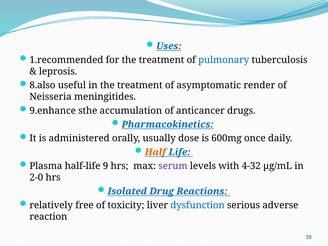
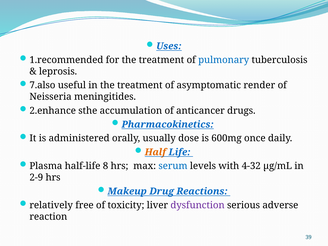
8.also: 8.also -> 7.also (42, 85)
9.enhance: 9.enhance -> 2.enhance (53, 111)
9: 9 -> 8 (106, 166)
serum colour: purple -> blue (173, 166)
2-0: 2-0 -> 2-9 (36, 177)
Isolated: Isolated -> Makeup (127, 191)
dysfunction colour: blue -> purple (198, 205)
